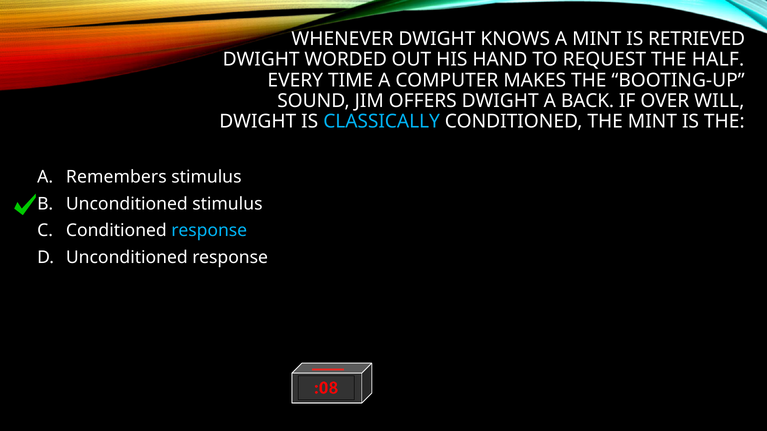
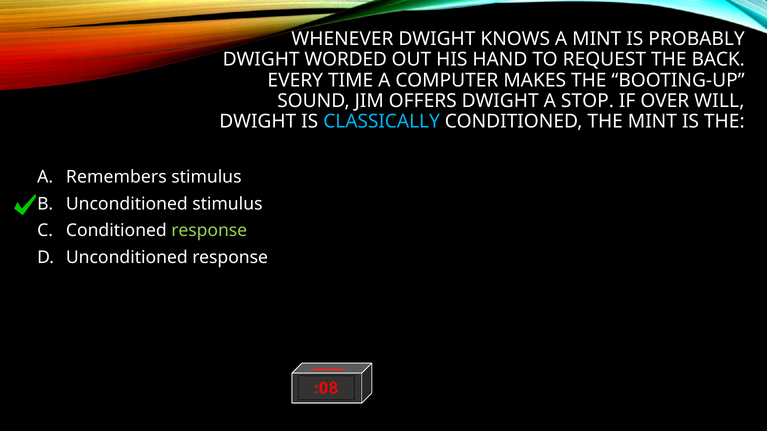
RETRIEVED: RETRIEVED -> PROBABLY (697, 39)
HALF: HALF -> BACK (718, 60)
BACK: BACK -> STOP (587, 101)
response colour: light blue -> light green (209, 231)
